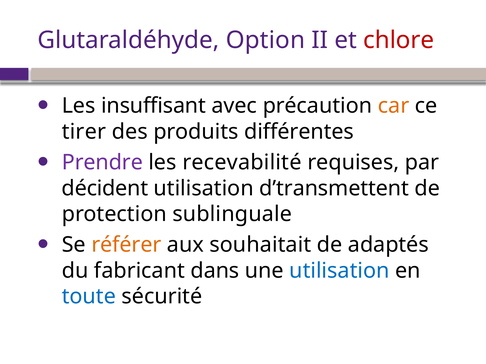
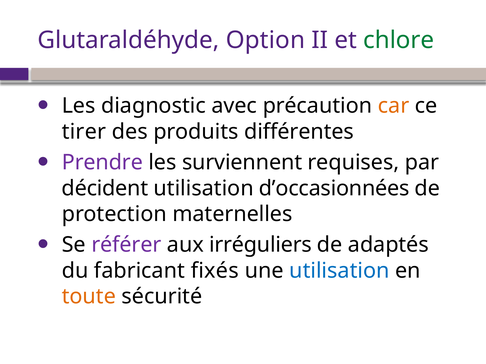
chlore colour: red -> green (399, 40)
insuffisant: insuffisant -> diagnostic (153, 106)
recevabilité: recevabilité -> surviennent (242, 163)
d’transmettent: d’transmettent -> d’occasionnées (334, 189)
sublinguale: sublinguale -> maternelles (232, 214)
référer colour: orange -> purple (126, 245)
souhaitait: souhaitait -> irréguliers (260, 245)
dans: dans -> fixés (215, 271)
toute colour: blue -> orange (89, 297)
